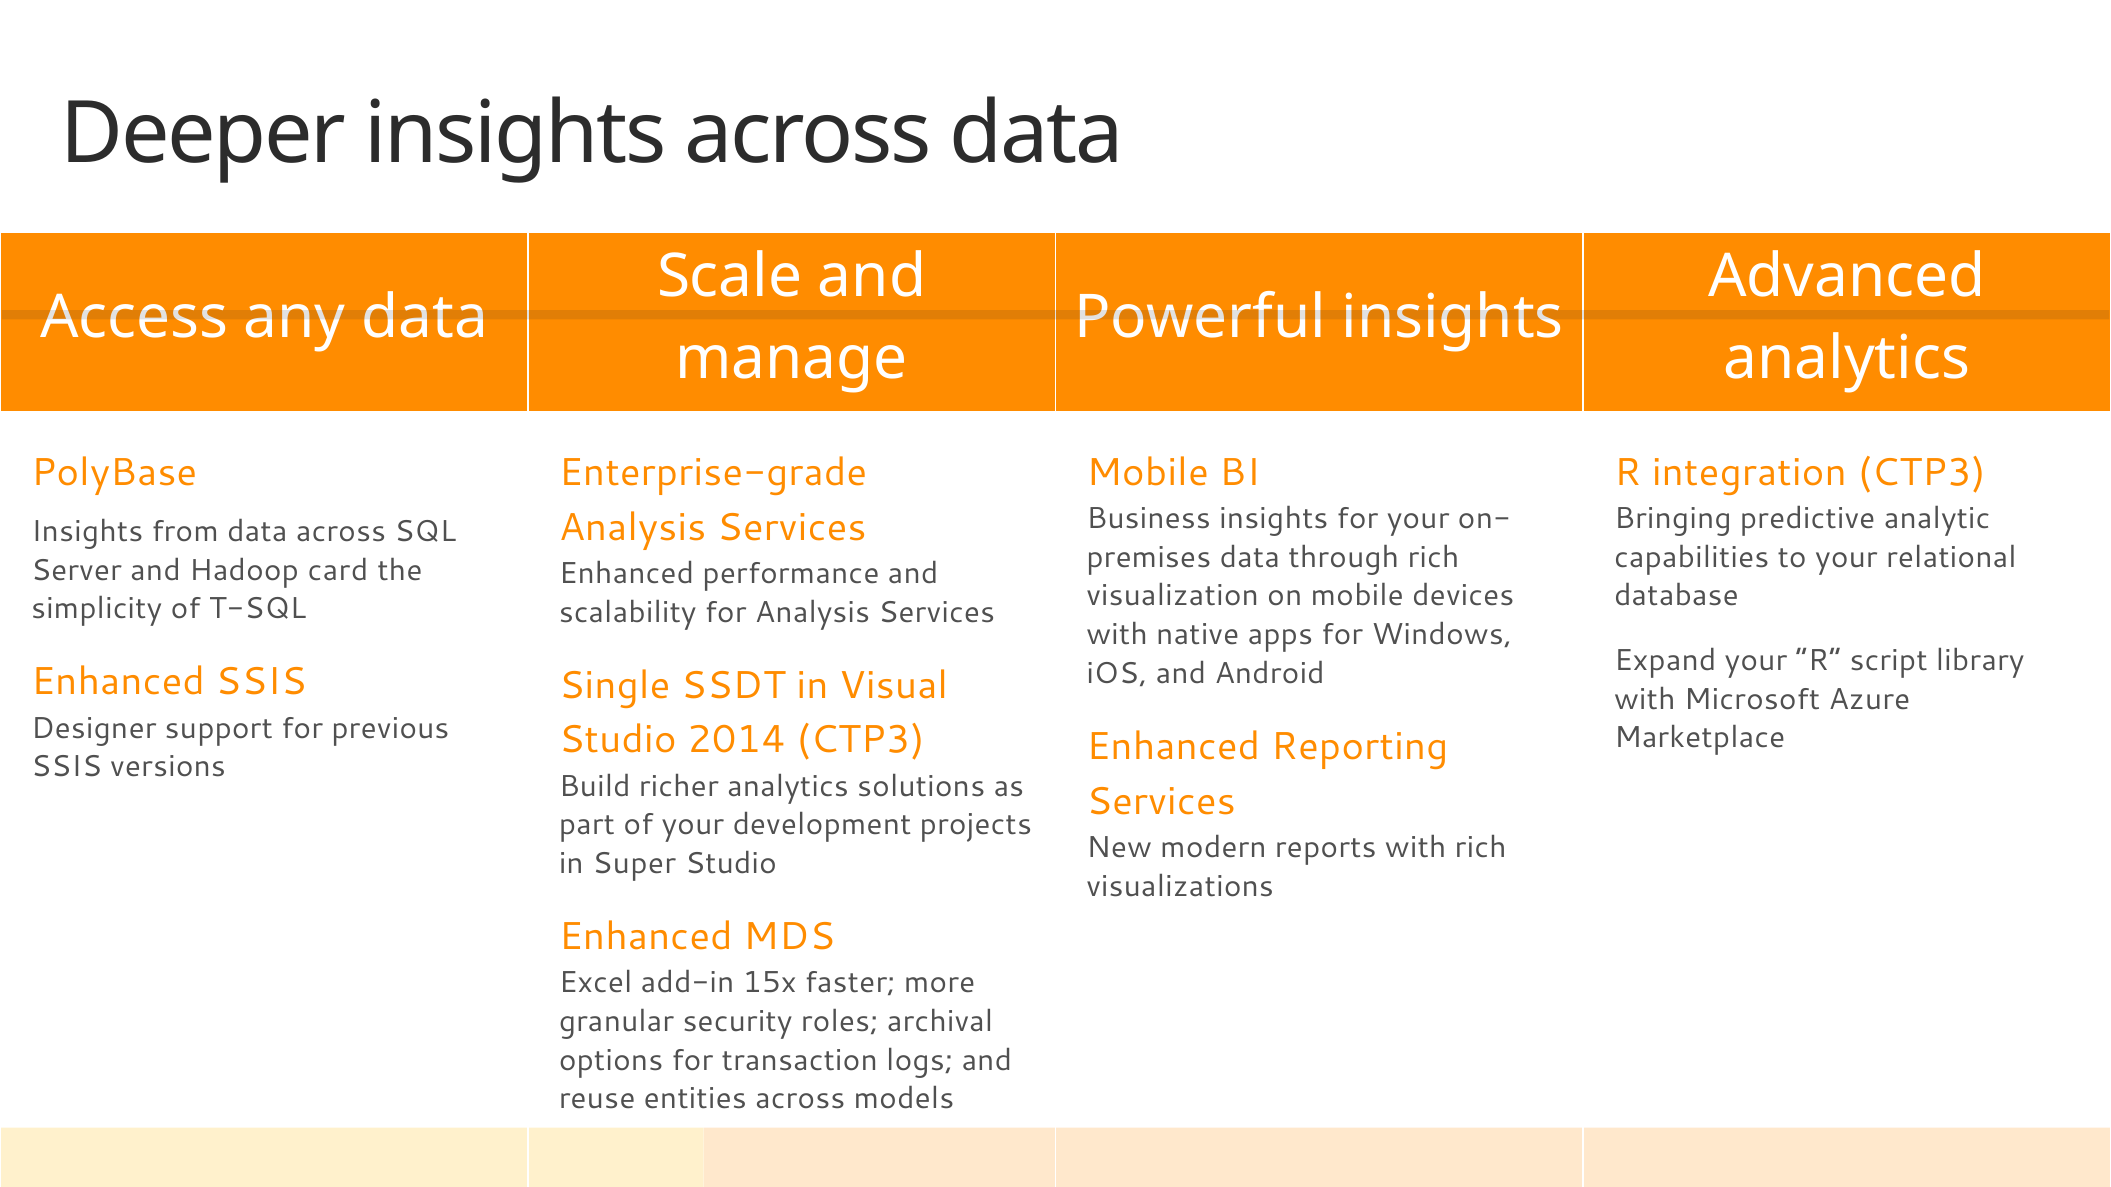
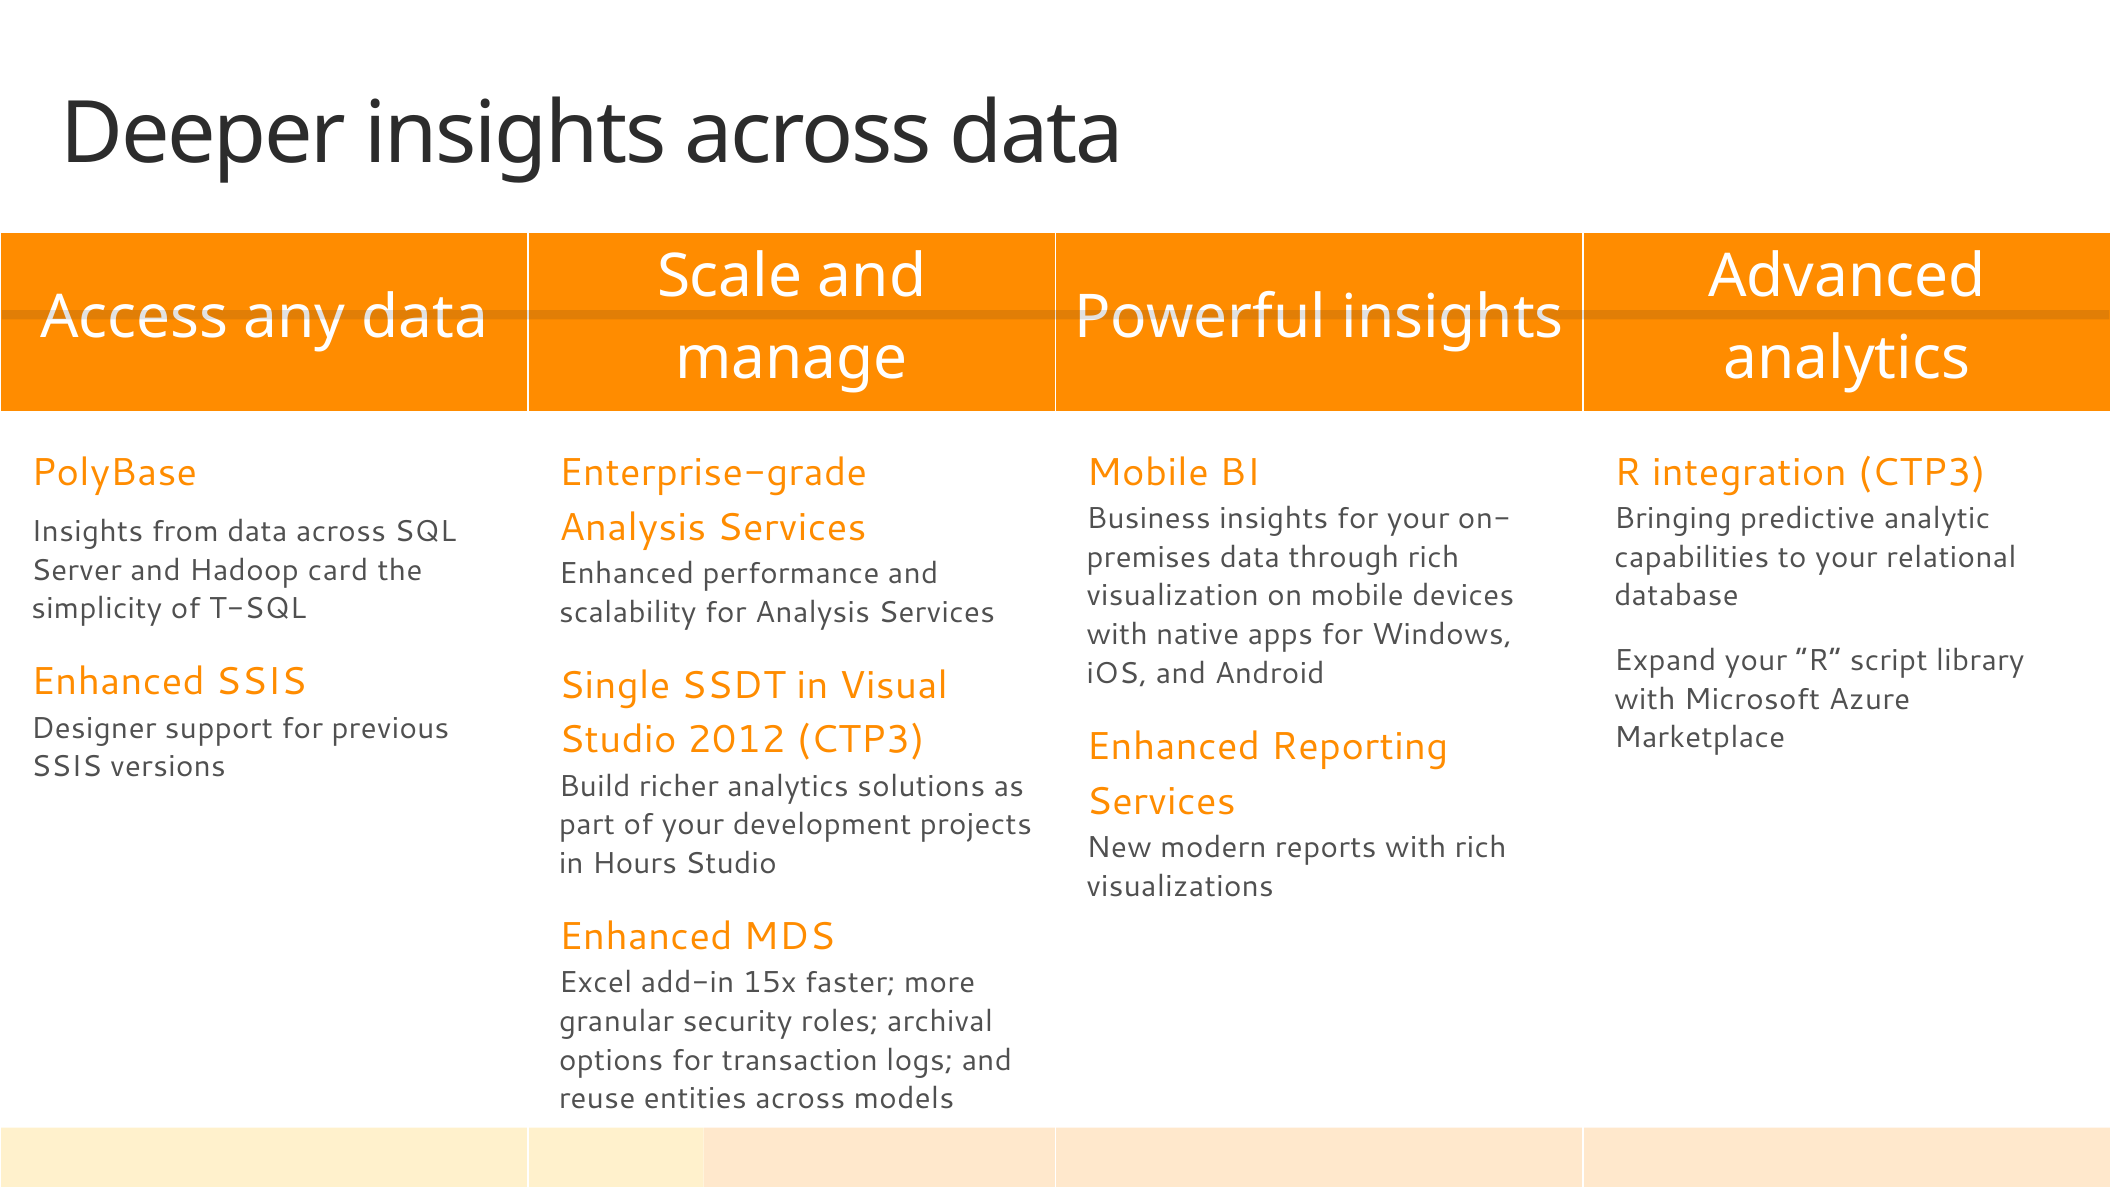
2014: 2014 -> 2012 (736, 740)
Super: Super -> Hours (635, 864)
